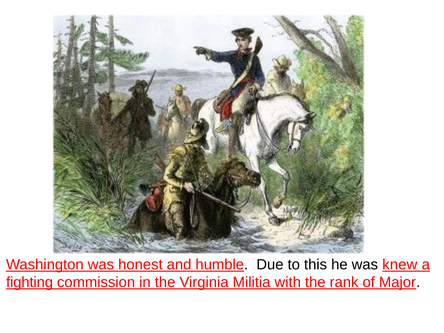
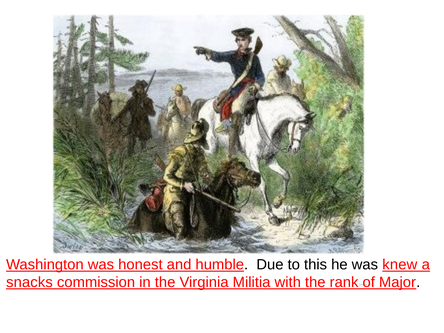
fighting: fighting -> snacks (29, 282)
